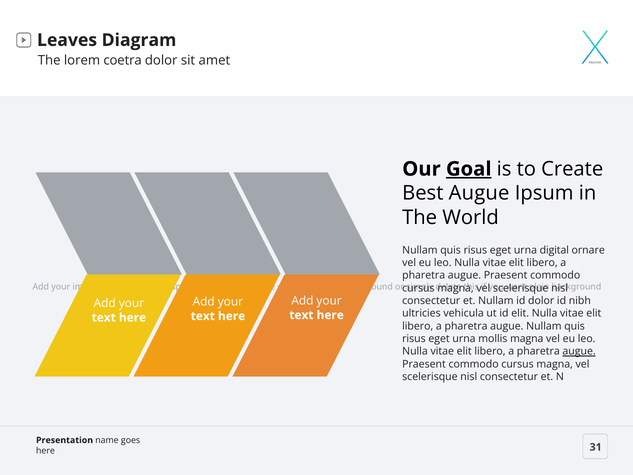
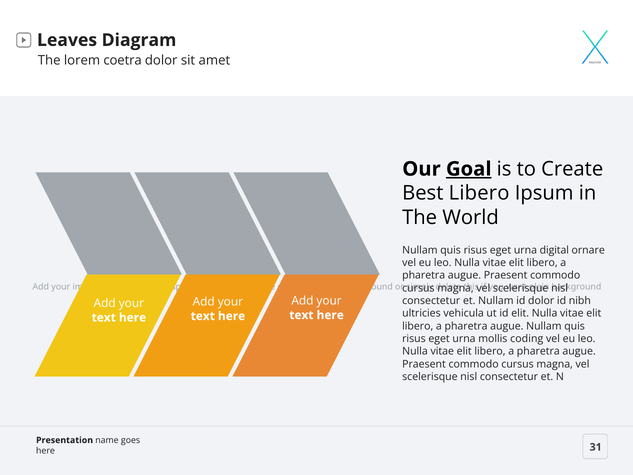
Best Augue: Augue -> Libero (479, 193)
mollis magna: magna -> coding (527, 339)
augue underline: present -> none (579, 351)
